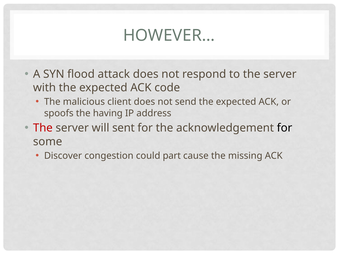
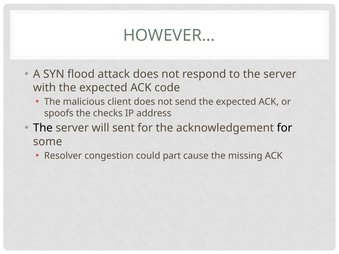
having: having -> checks (108, 113)
The colour: red -> black (43, 128)
Discover: Discover -> Resolver (63, 156)
